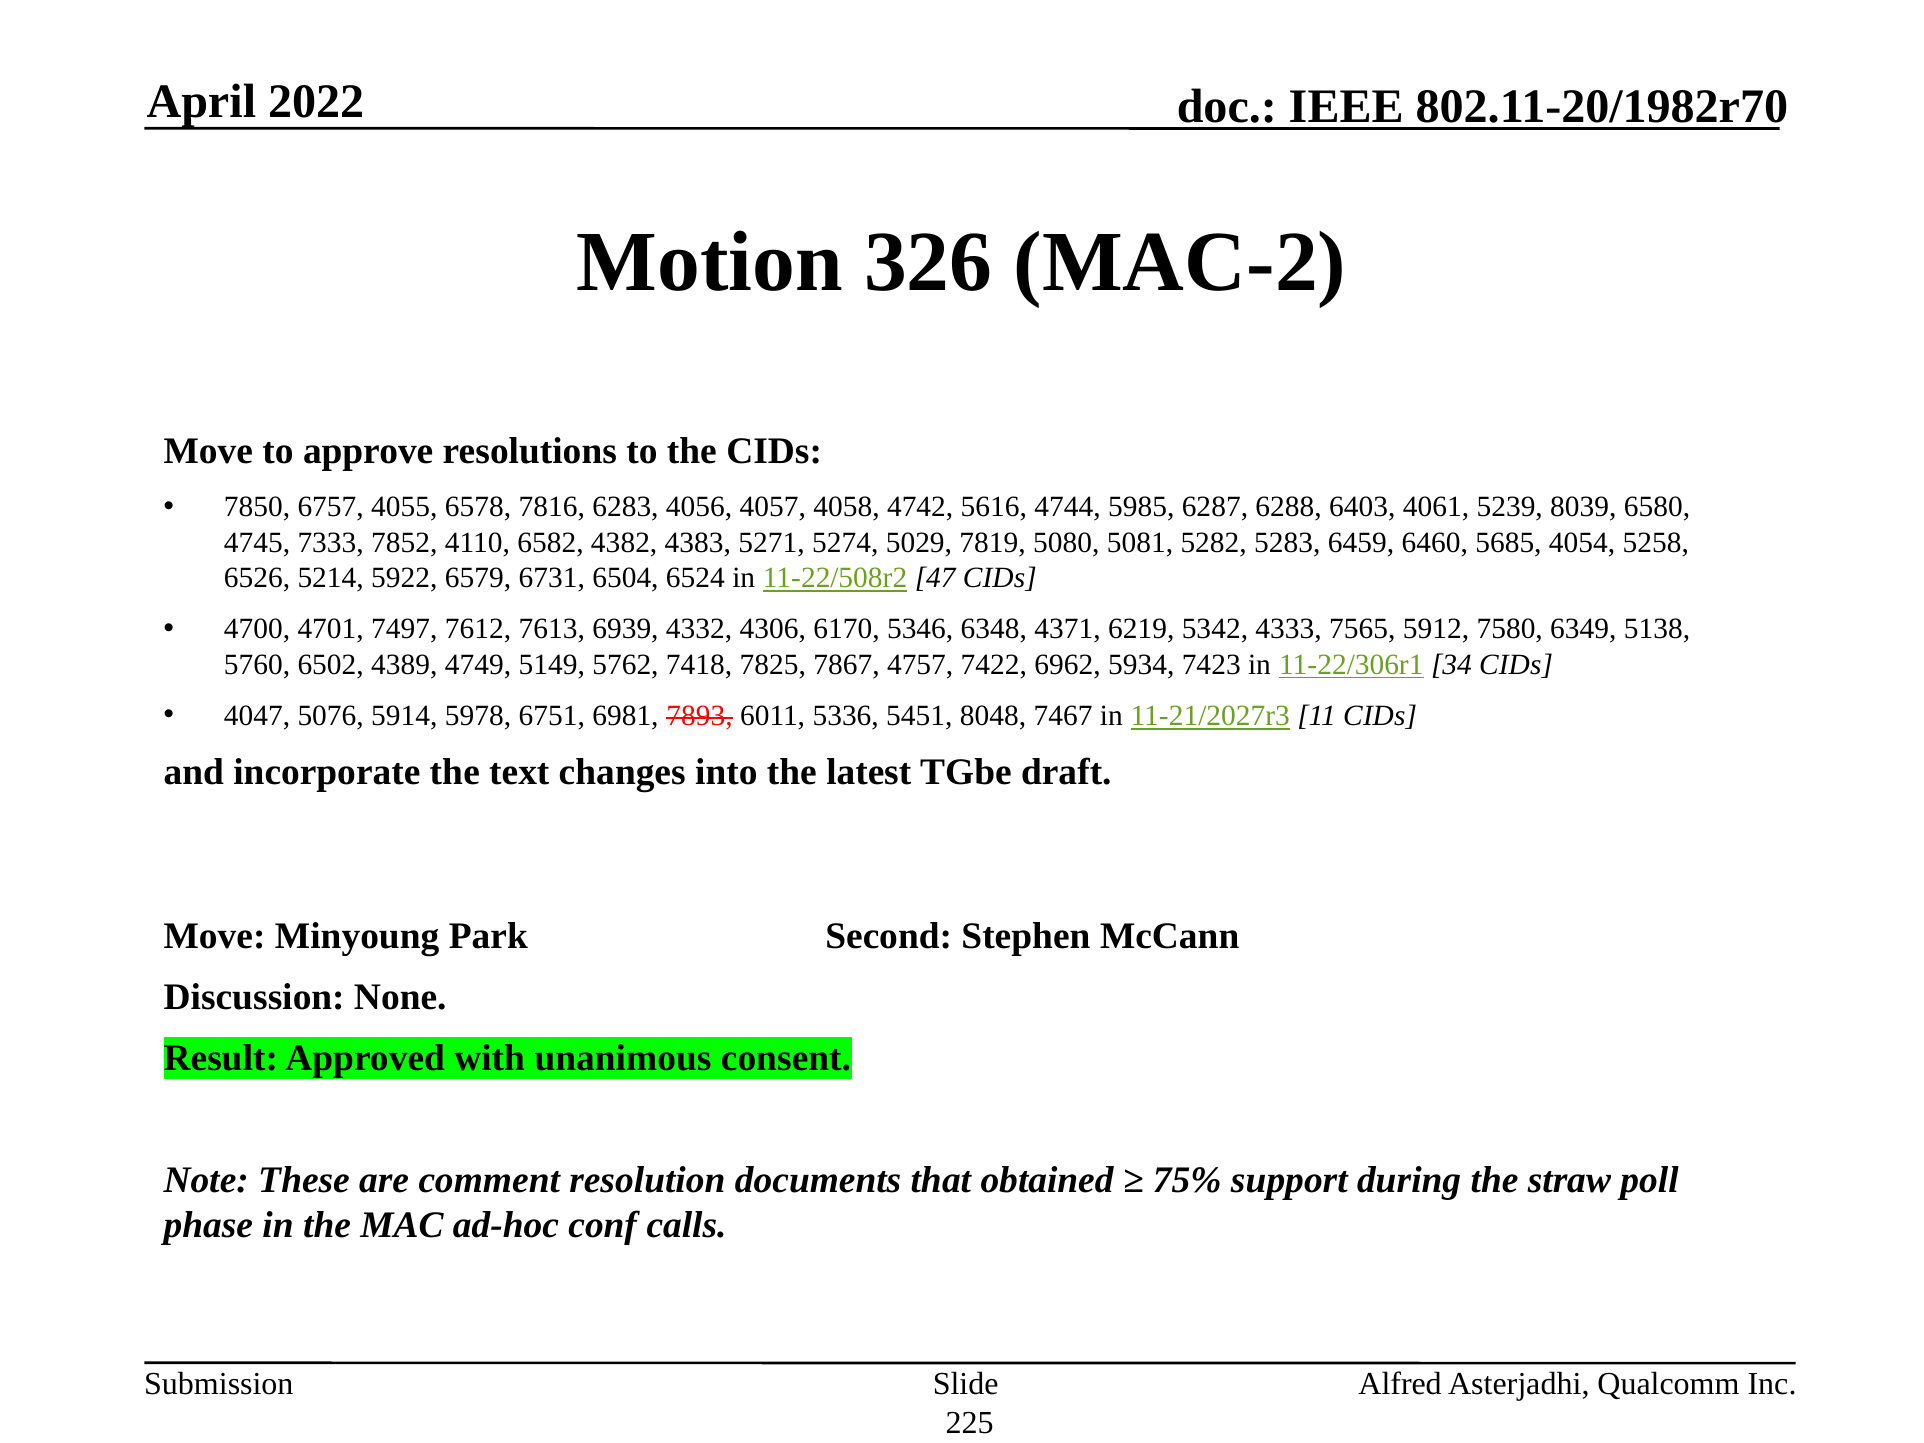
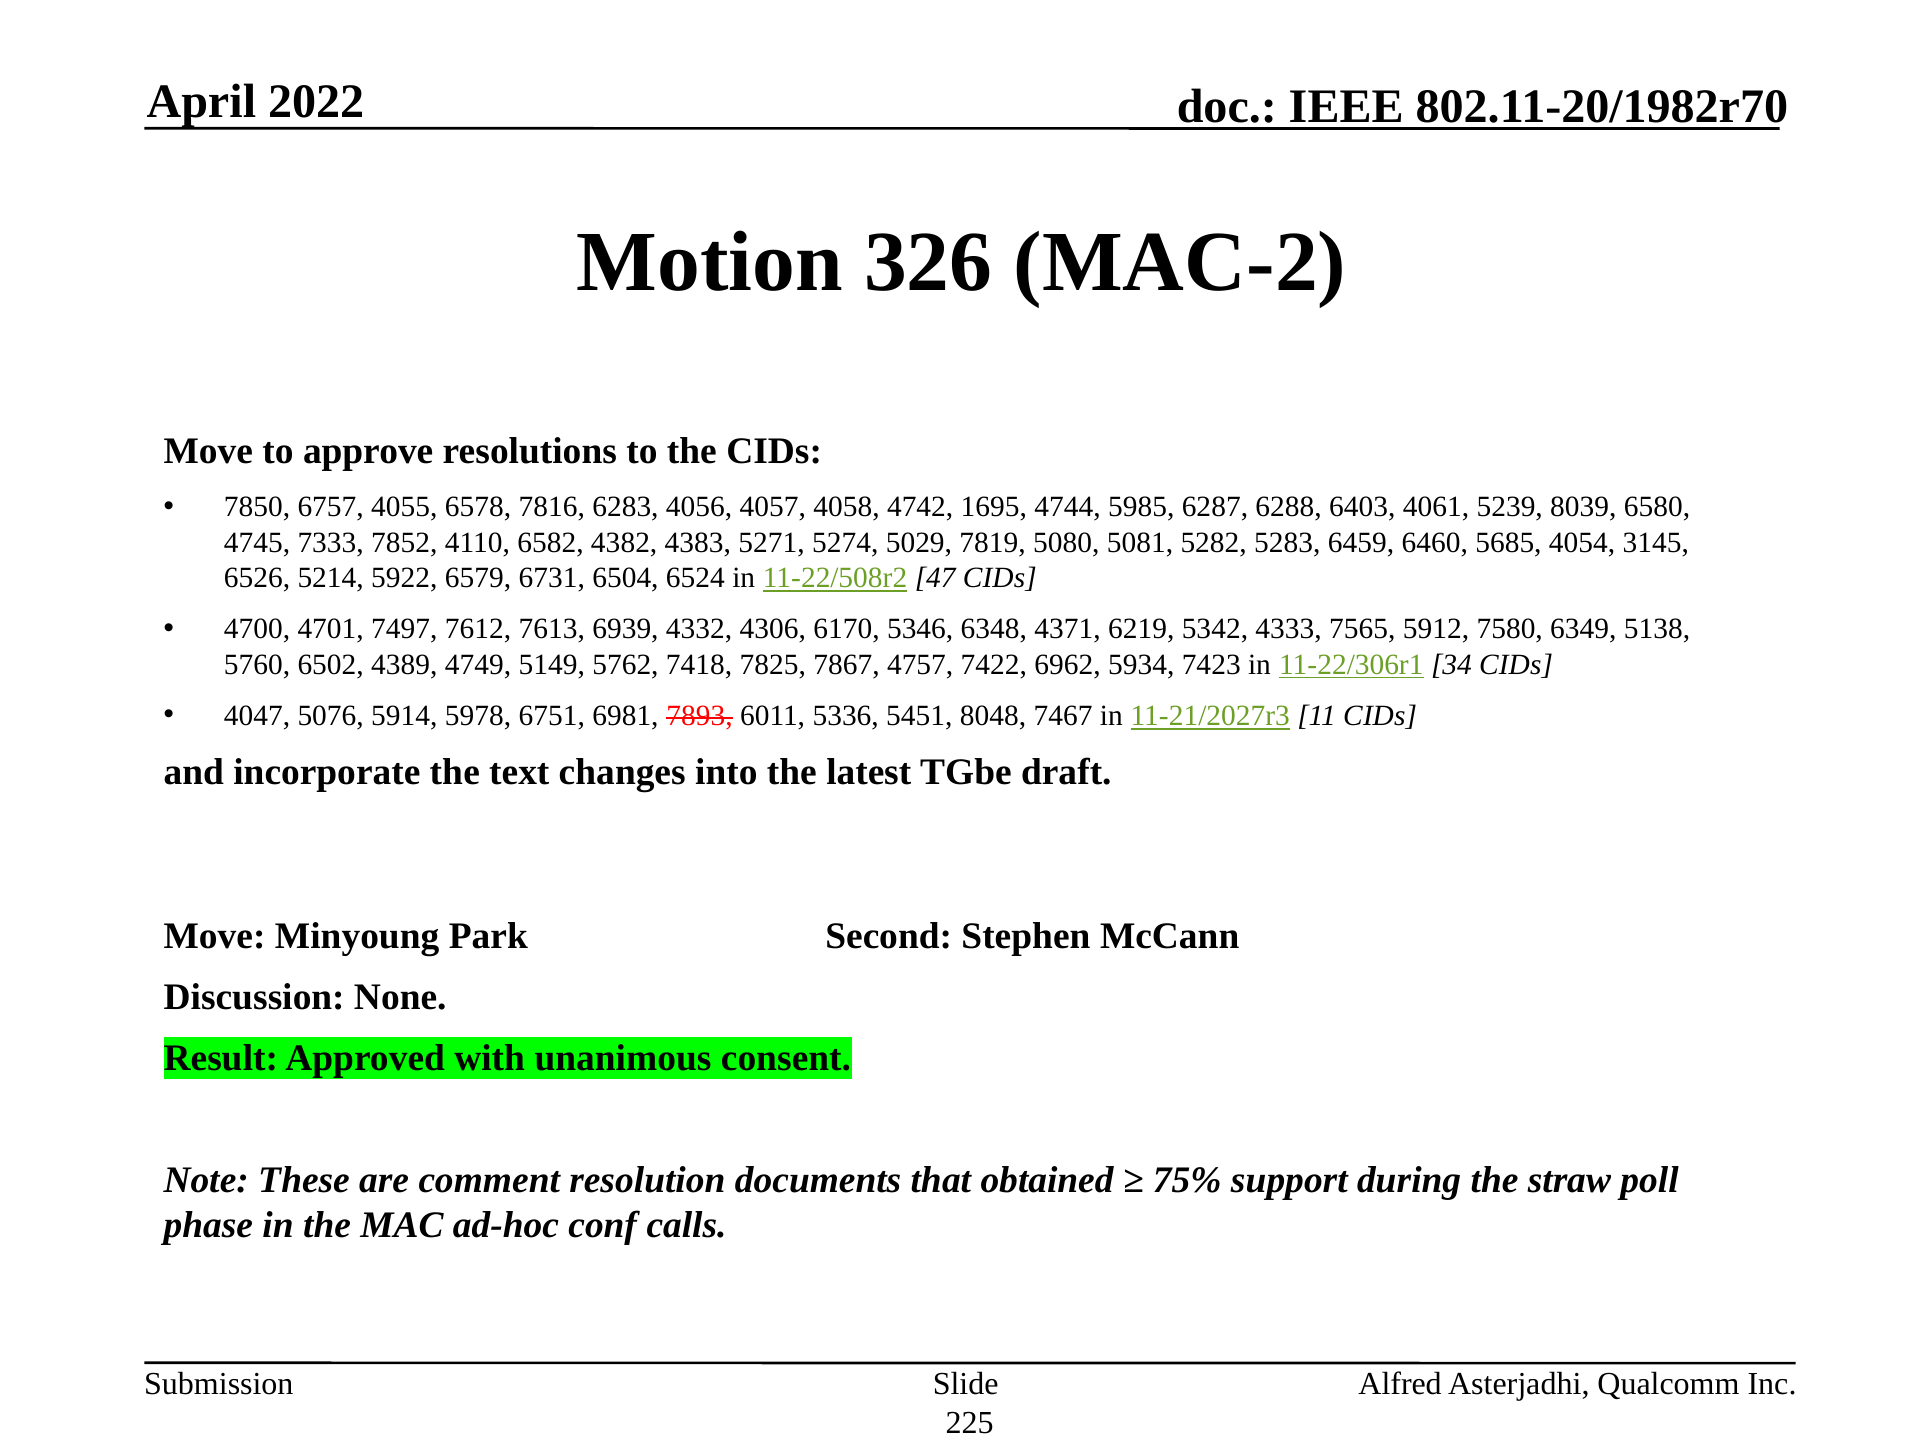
5616: 5616 -> 1695 (994, 507)
5258: 5258 -> 3145 (1656, 543)
